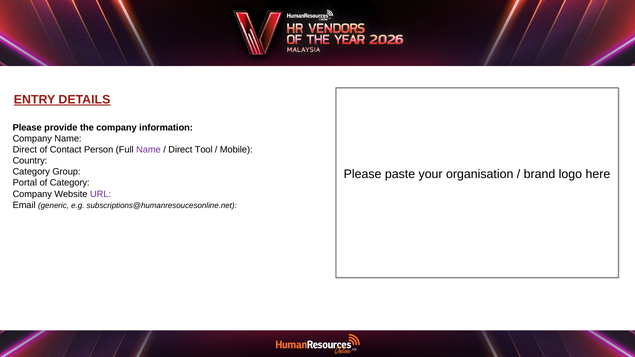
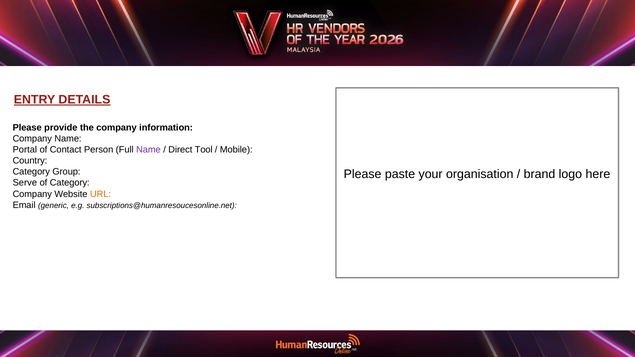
Direct: Direct -> Portal (25, 150)
Portal: Portal -> Serve (25, 183)
URL colour: purple -> orange (101, 194)
